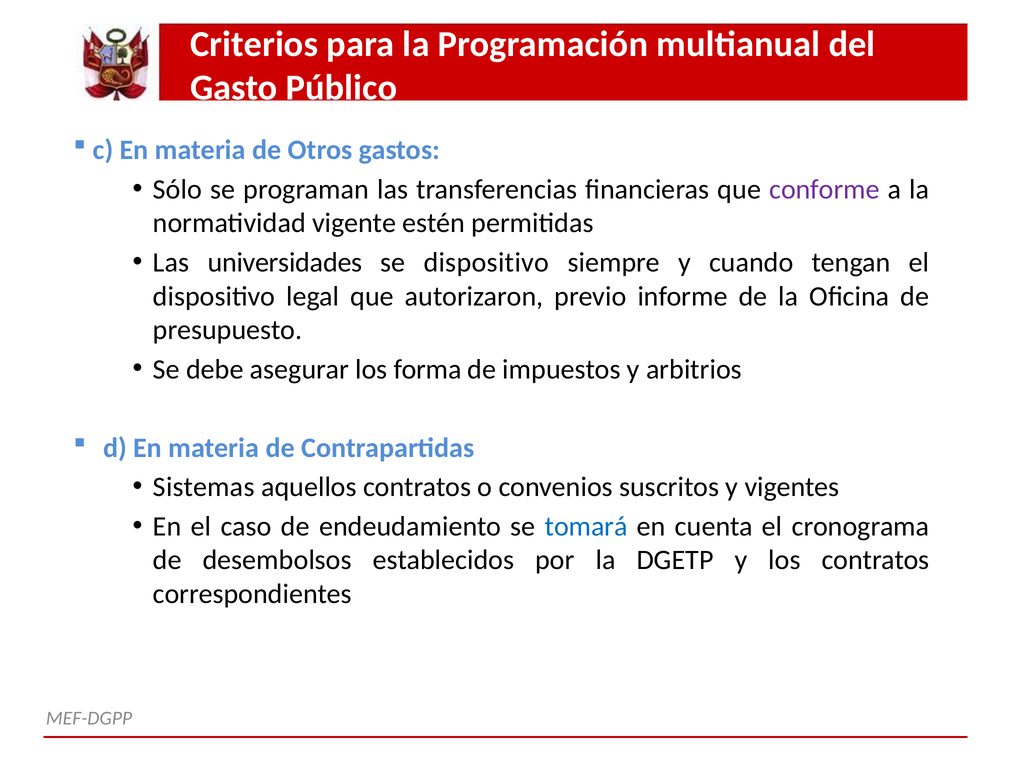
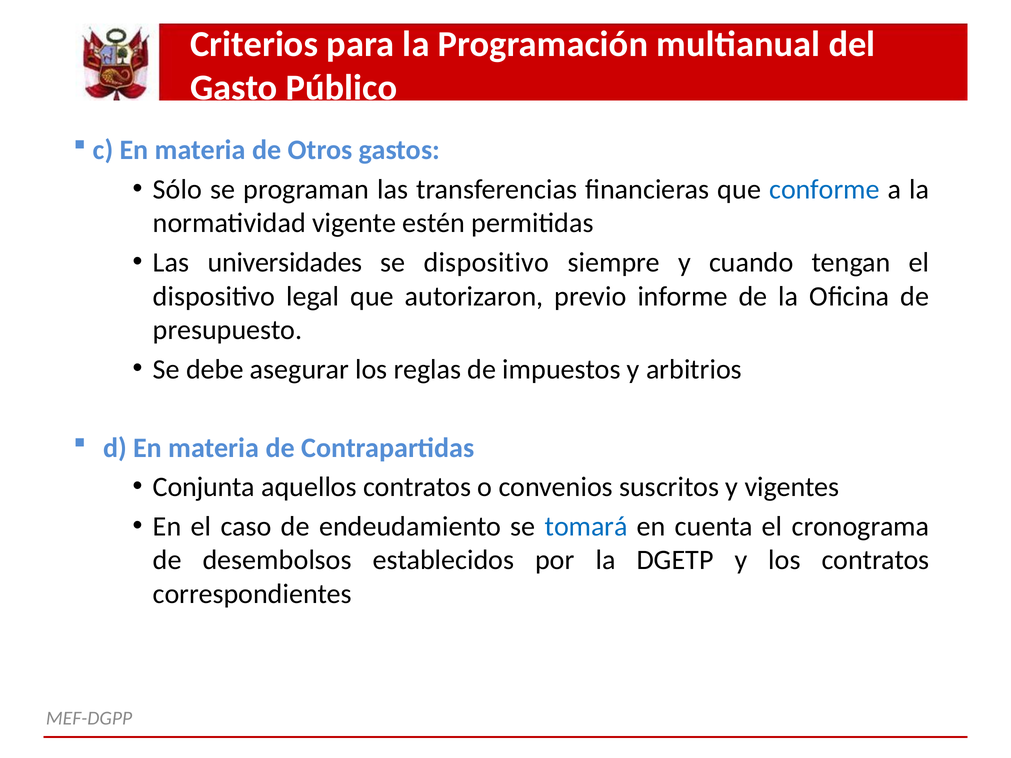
conforme colour: purple -> blue (824, 190)
forma: forma -> reglas (427, 369)
Sistemas: Sistemas -> Conjunta (204, 487)
